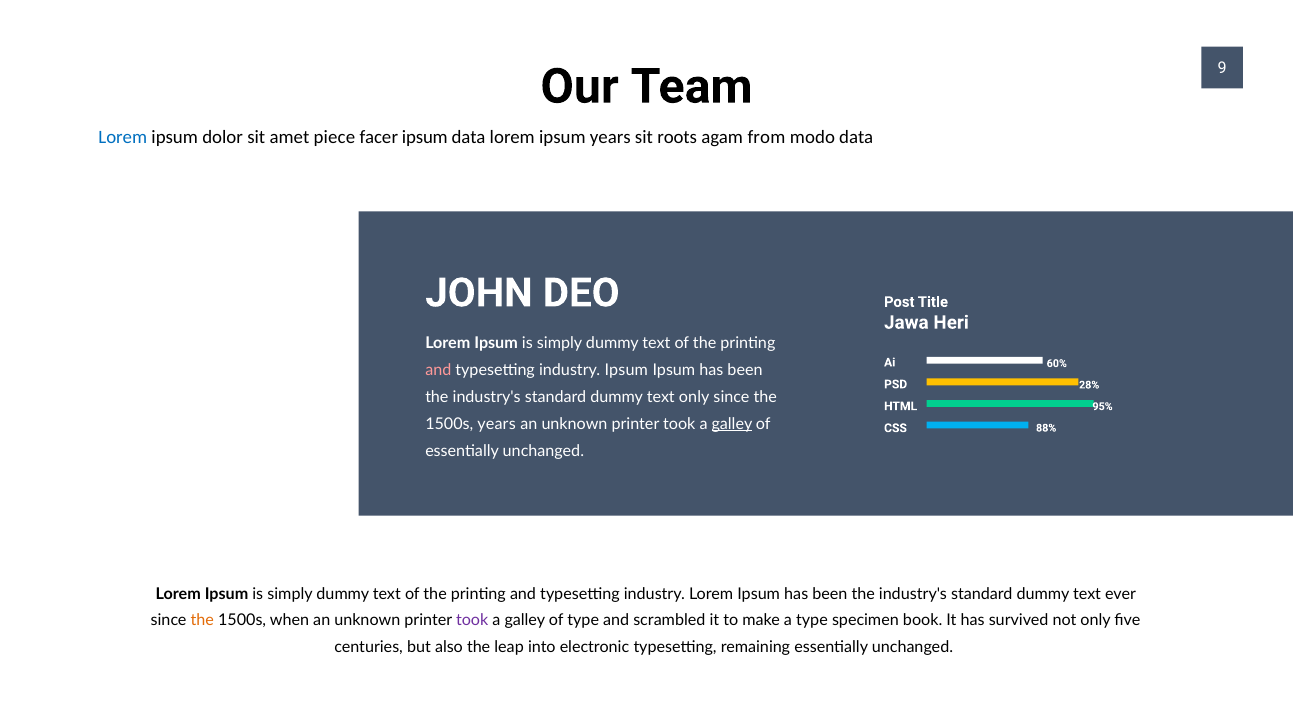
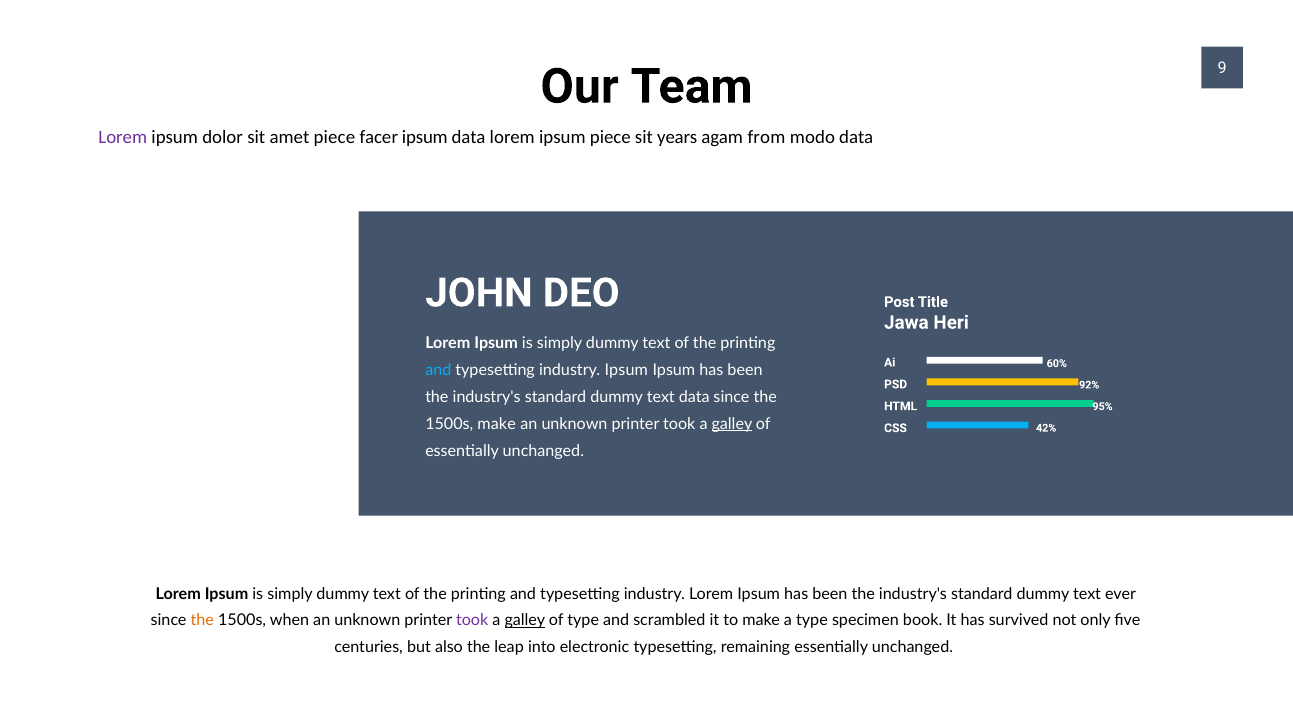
Lorem colour: blue -> purple (123, 138)
ipsum years: years -> piece (610, 138)
roots: roots -> years (677, 138)
and colour: pink -> light blue (438, 370)
28%: 28% -> 92% (1089, 385)
text only: only -> data (694, 397)
1500s years: years -> make (497, 424)
88%: 88% -> 42% (1046, 428)
galley underline: none -> present (525, 621)
